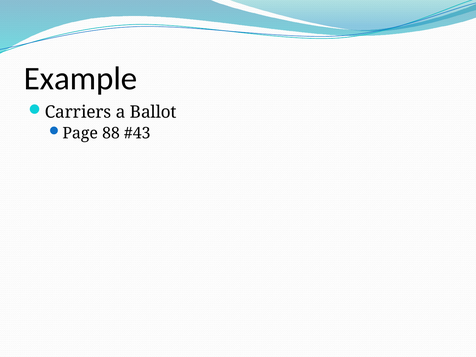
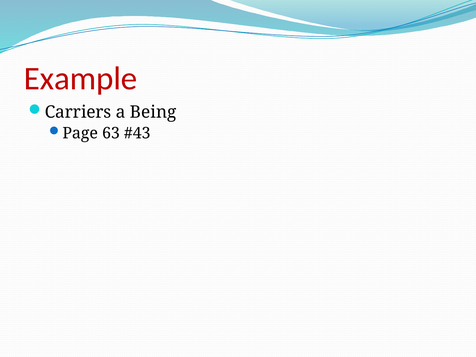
Example colour: black -> red (81, 79)
Ballot: Ballot -> Being (153, 112)
88: 88 -> 63 (111, 133)
